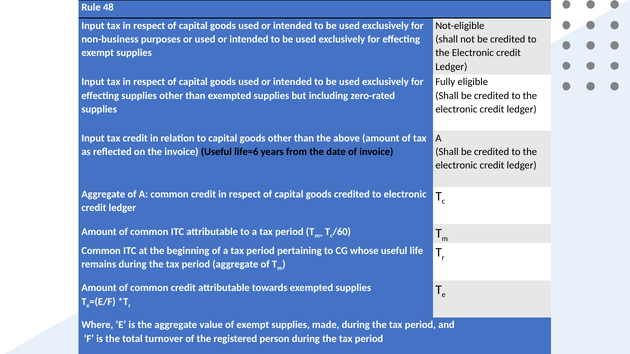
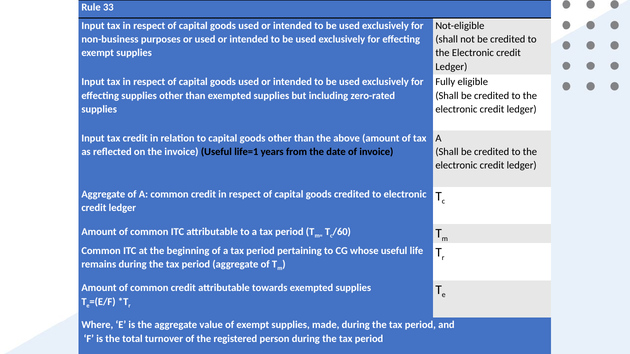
48: 48 -> 33 (108, 7)
life=6: life=6 -> life=1 (246, 152)
